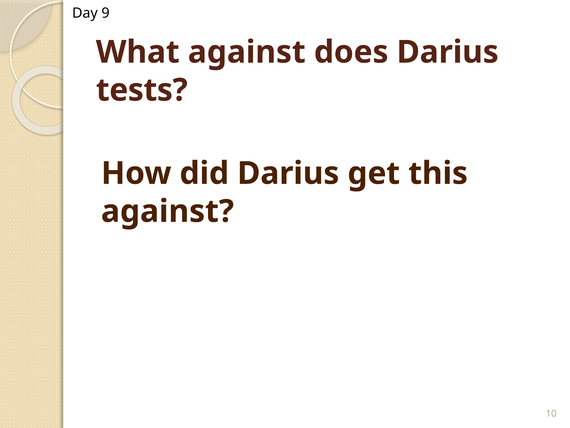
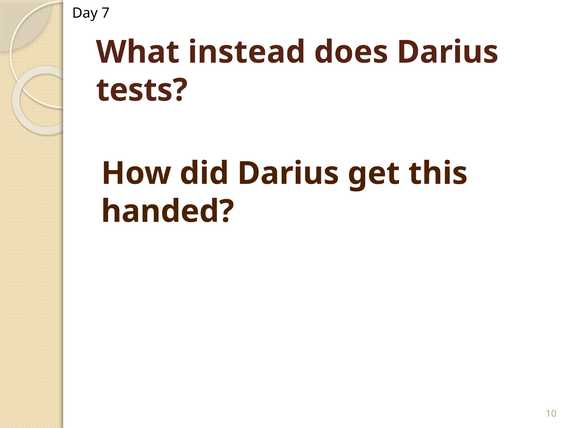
9: 9 -> 7 (106, 13)
What against: against -> instead (247, 52)
against: against -> handed (168, 211)
